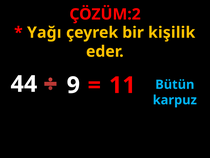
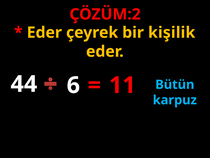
Yağı: Yağı -> Eder (44, 32)
9: 9 -> 6 (73, 85)
